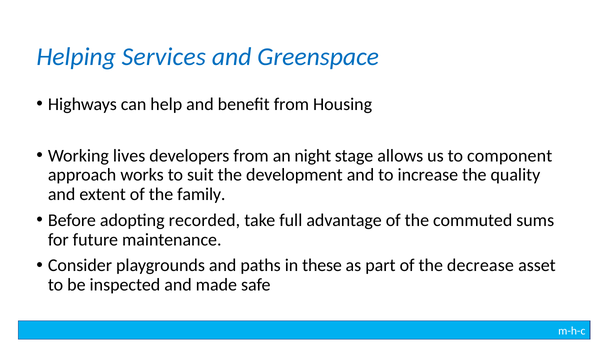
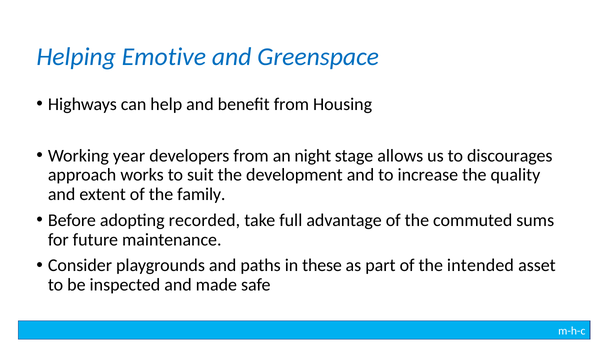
Services: Services -> Emotive (164, 57)
lives: lives -> year (129, 156)
component: component -> discourages (510, 156)
decrease: decrease -> intended (480, 266)
